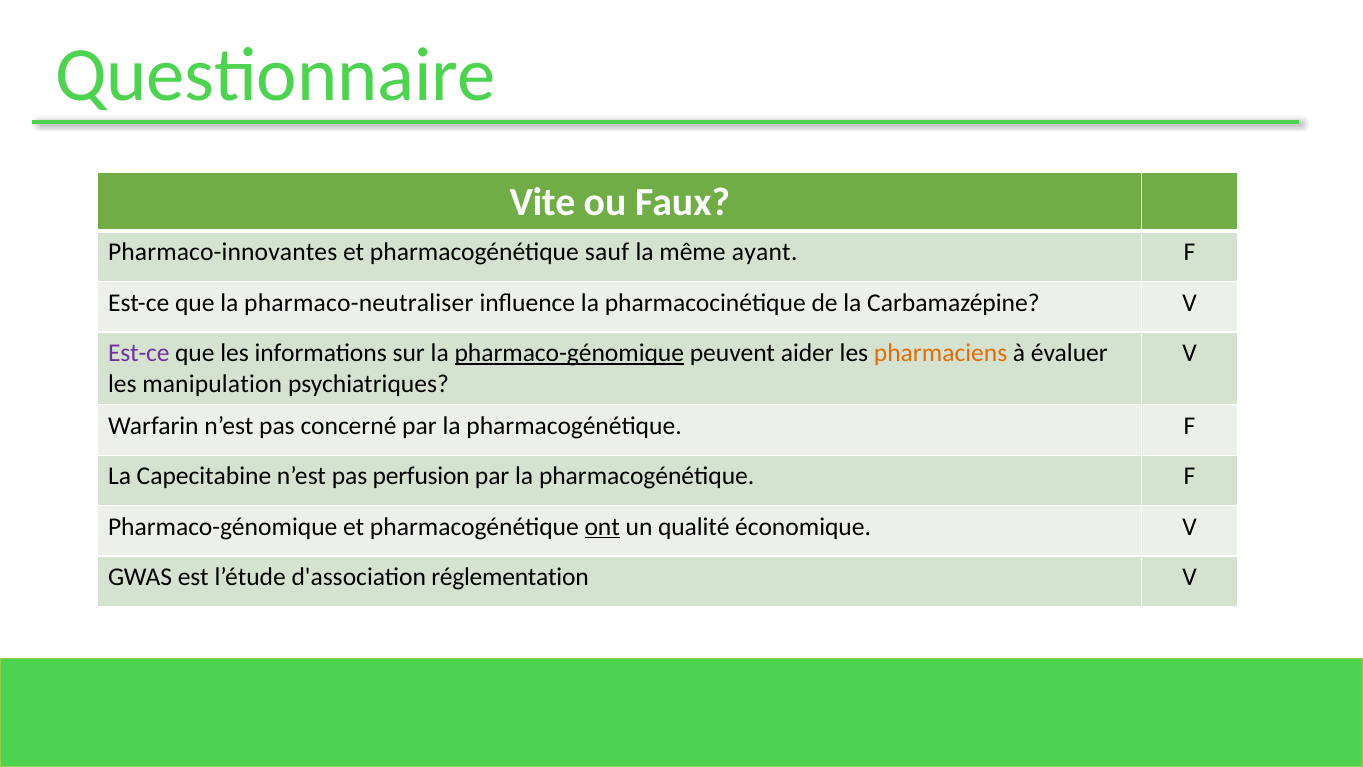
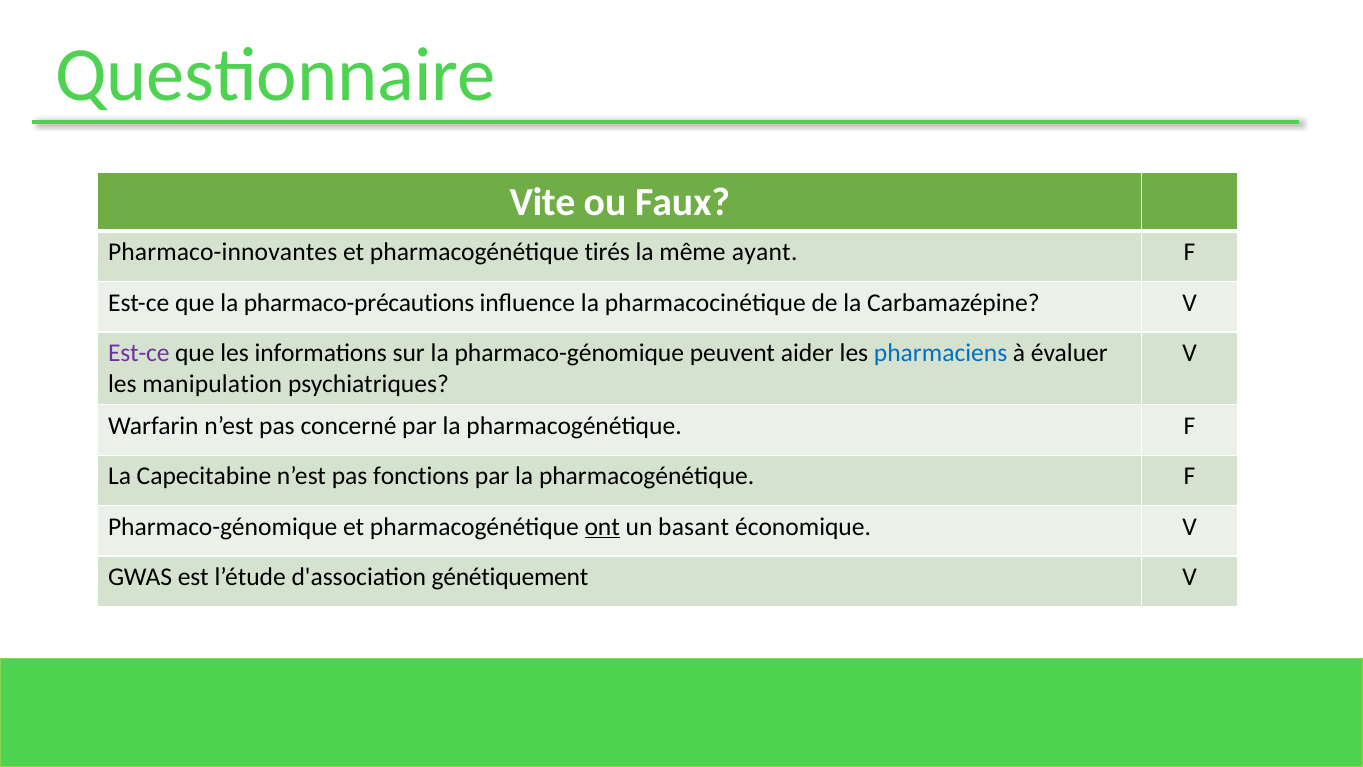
sauf: sauf -> tirés (607, 252)
pharmaco-neutraliser: pharmaco-neutraliser -> pharmaco-précautions (359, 302)
pharmaco-génomique underline: present -> none (569, 353)
pharmaciens colour: orange -> blue (941, 353)
perfusion: perfusion -> fonctions (421, 476)
qualité: qualité -> basant (694, 526)
réglementation: réglementation -> génétiquement (510, 577)
